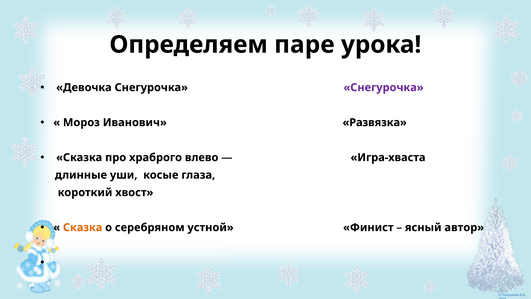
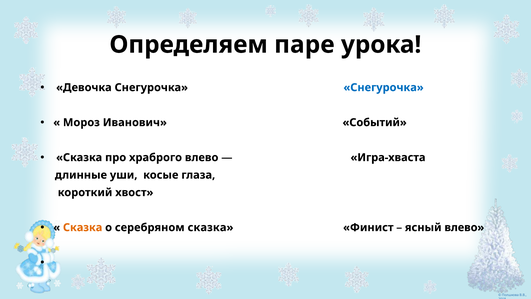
Снегурочка colour: purple -> blue (384, 87)
Развязка: Развязка -> Событий (375, 122)
серебряном устной: устной -> сказка (210, 227)
ясный автор: автор -> влево (464, 227)
